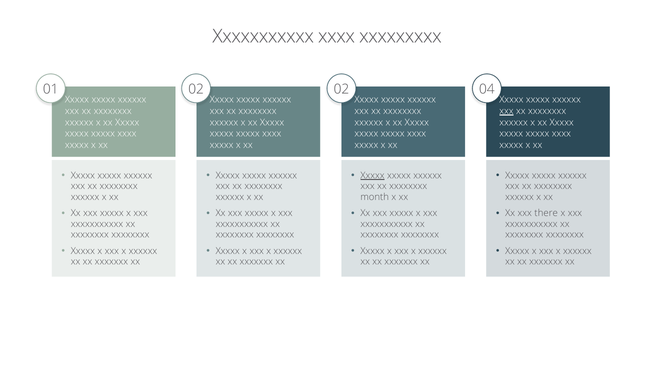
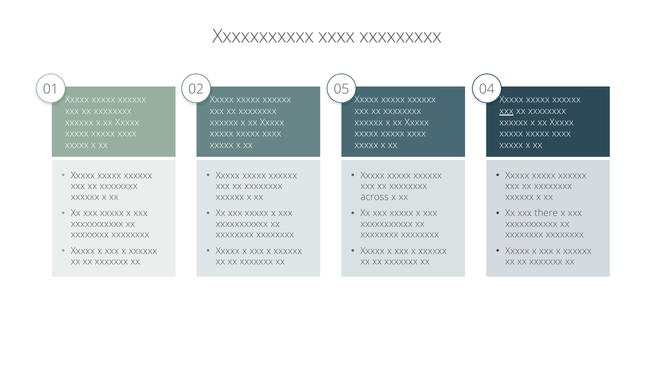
02 02: 02 -> 05 (341, 89)
Xxxxx underline: present -> none (372, 175)
month: month -> across (375, 197)
